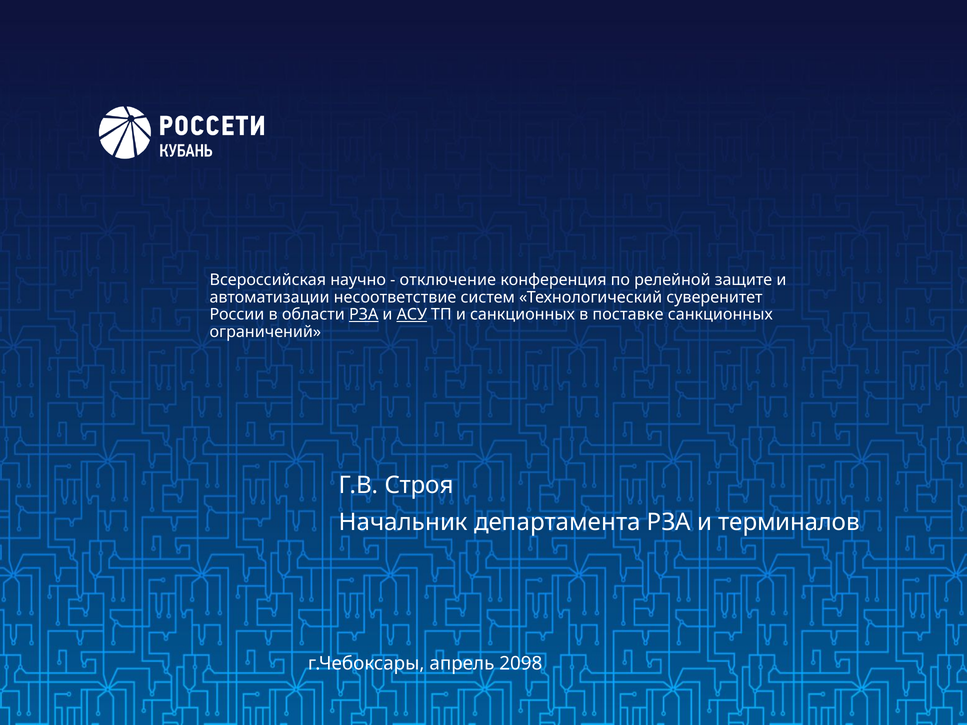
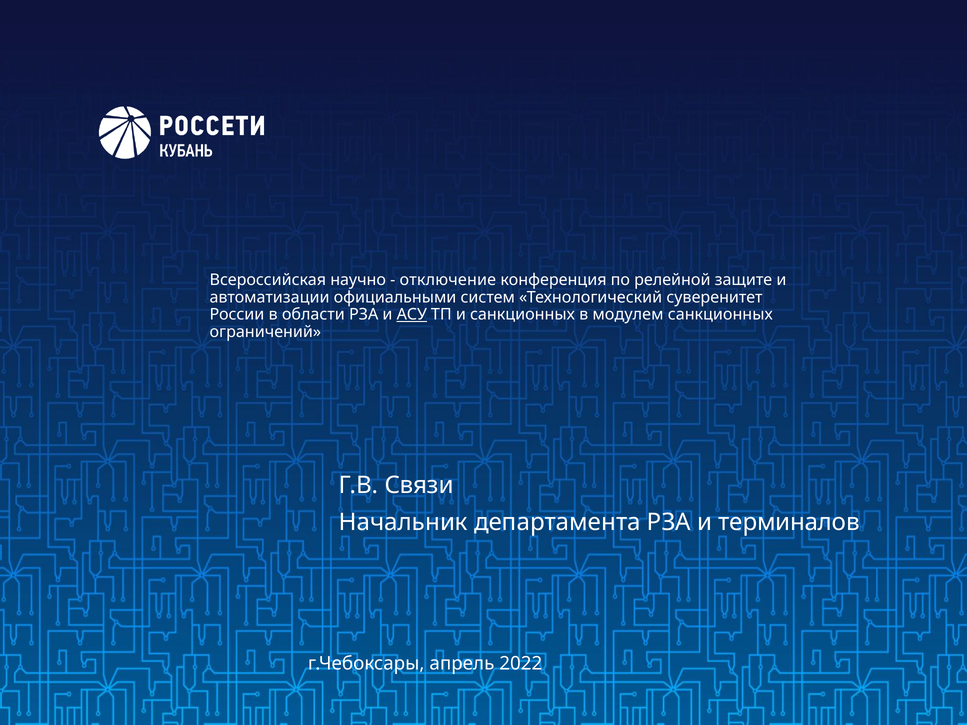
несоответствие: несоответствие -> официальными (395, 297)
РЗА underline: present -> none (364, 315)
поставке: поставке -> модулем (628, 315)
Строя: Строя -> Связи (419, 485)
2098: 2098 -> 2022 (521, 664)
